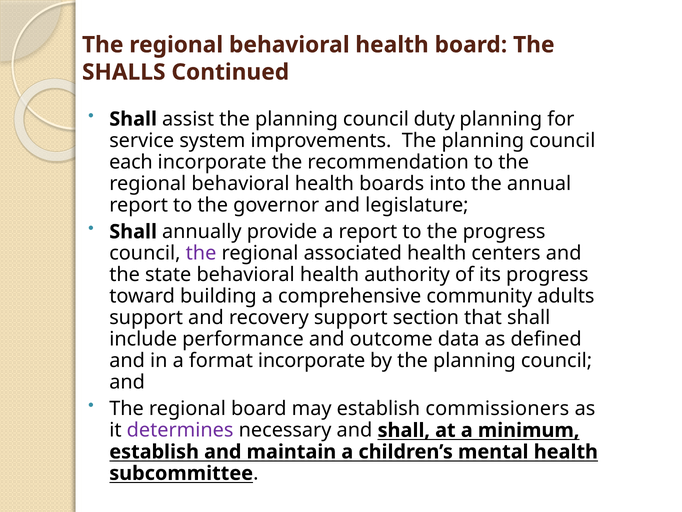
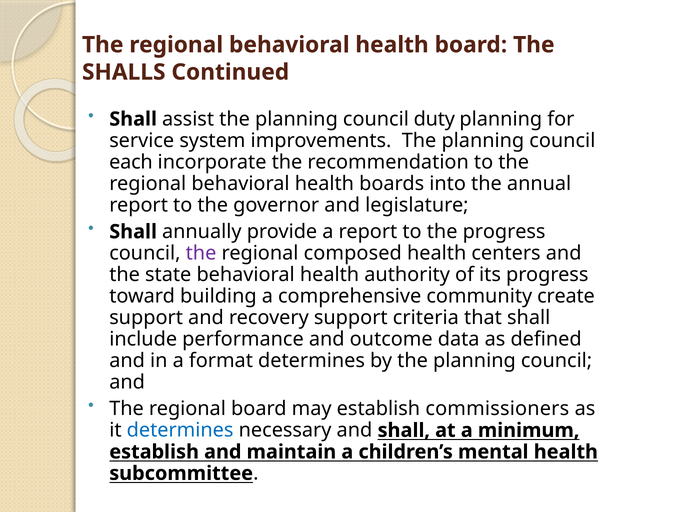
associated: associated -> composed (353, 253)
adults: adults -> create (566, 296)
section: section -> criteria (426, 317)
format incorporate: incorporate -> determines (312, 360)
determines colour: purple -> blue (180, 430)
